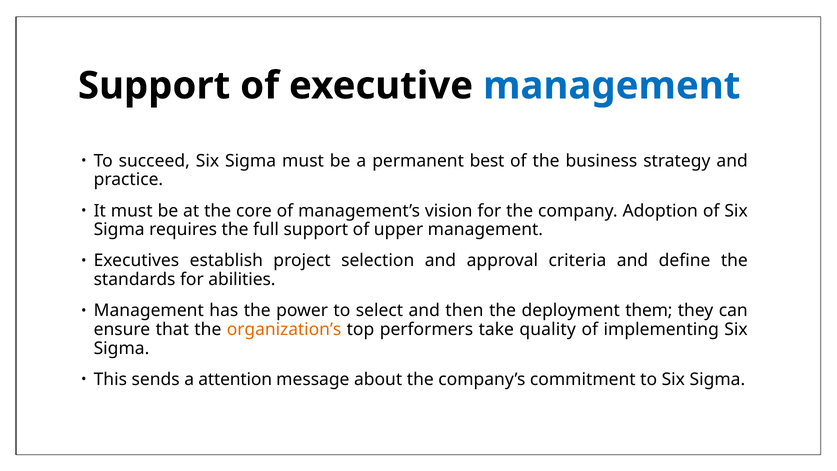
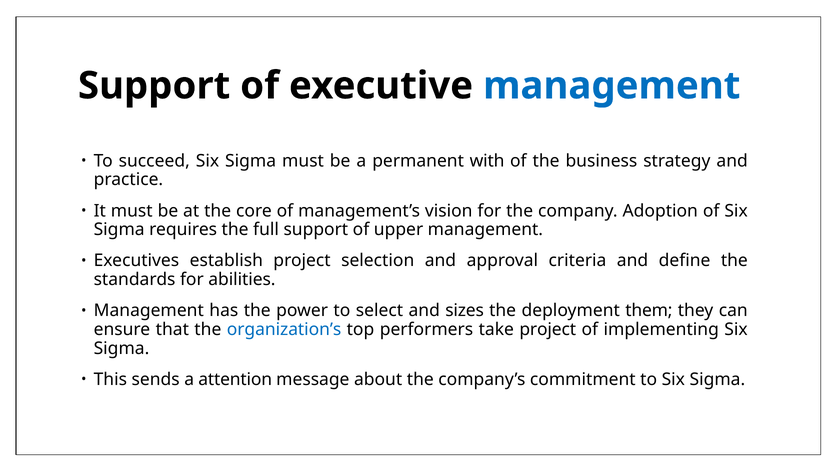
best: best -> with (487, 161)
then: then -> sizes (465, 311)
organization’s colour: orange -> blue (284, 329)
take quality: quality -> project (548, 329)
